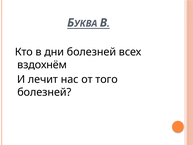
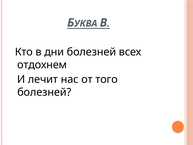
вздохнём: вздохнём -> отдохнем (42, 65)
